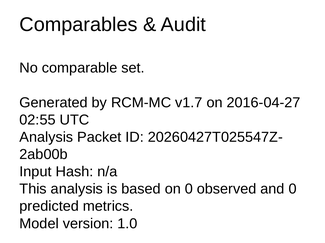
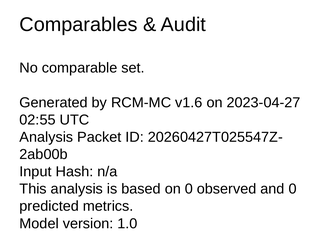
v1.7: v1.7 -> v1.6 (189, 103)
2016-04-27: 2016-04-27 -> 2023-04-27 (264, 103)
